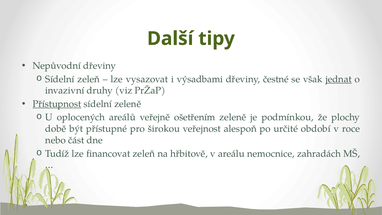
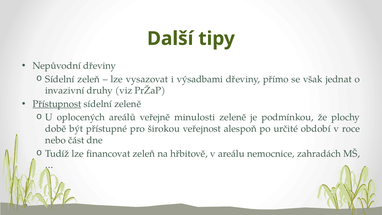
čestné: čestné -> přímo (276, 79)
jednat underline: present -> none (339, 79)
ošetřením: ošetřením -> minulosti (195, 117)
